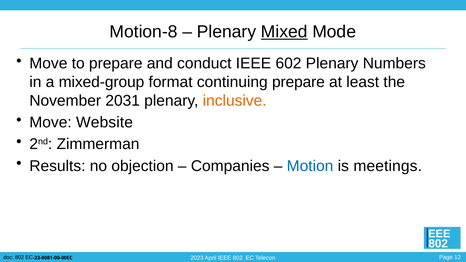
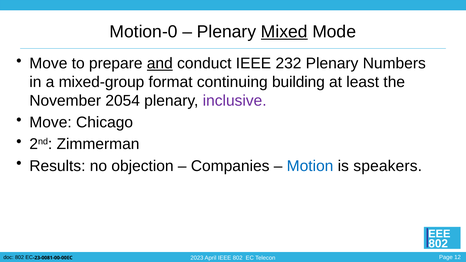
Motion-8: Motion-8 -> Motion-0 (144, 32)
and underline: none -> present (160, 63)
602: 602 -> 232 (288, 63)
continuing prepare: prepare -> building (298, 82)
2031: 2031 -> 2054 (123, 101)
inclusive colour: orange -> purple (235, 101)
Website: Website -> Chicago (105, 122)
meetings: meetings -> speakers (388, 166)
